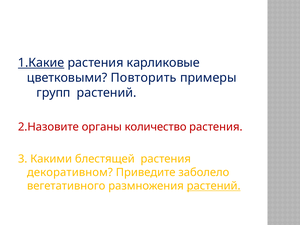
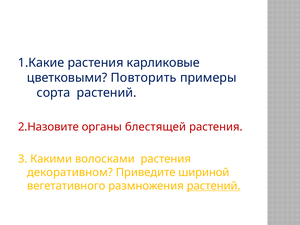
1.Какие underline: present -> none (41, 63)
групп: групп -> сорта (53, 93)
количество: количество -> блестящей (155, 127)
блестящей: блестящей -> волосками (105, 159)
заболело: заболело -> шириной (204, 172)
